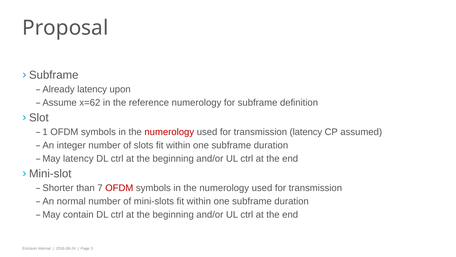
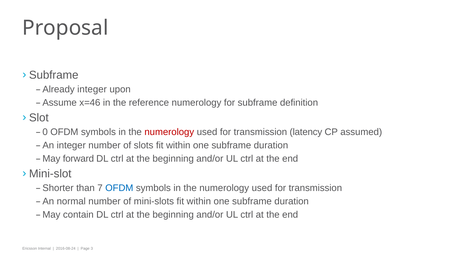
Already latency: latency -> integer (92, 89)
x=62: x=62 -> x=46 (90, 103)
1: 1 -> 0 (45, 132)
May latency: latency -> forward (78, 158)
OFDM colour: red -> blue (119, 188)
